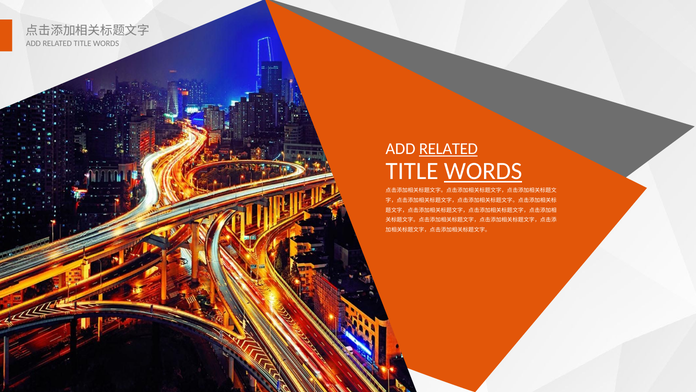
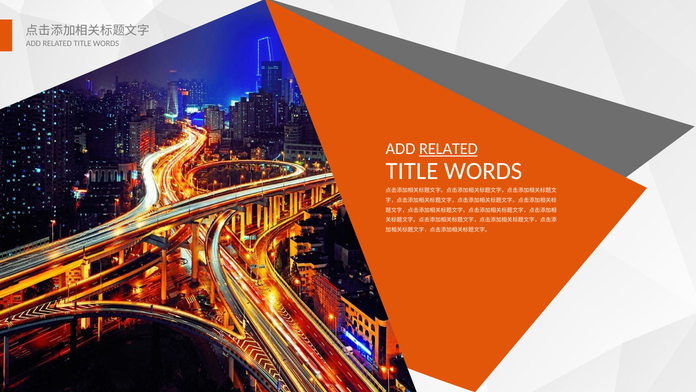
WORDS underline: present -> none (483, 171)
